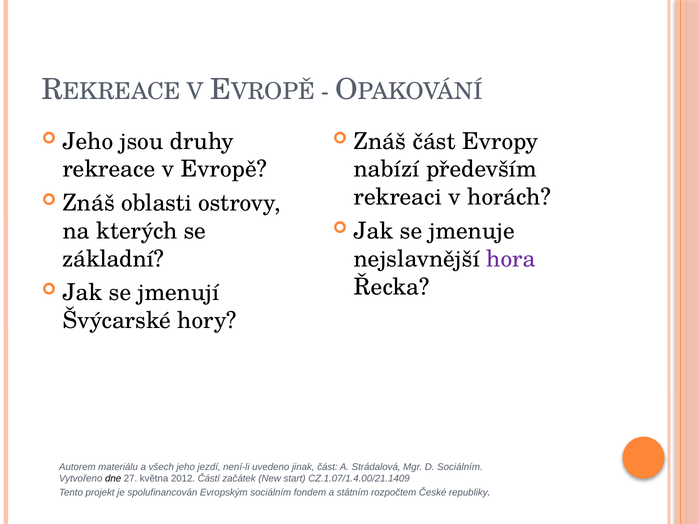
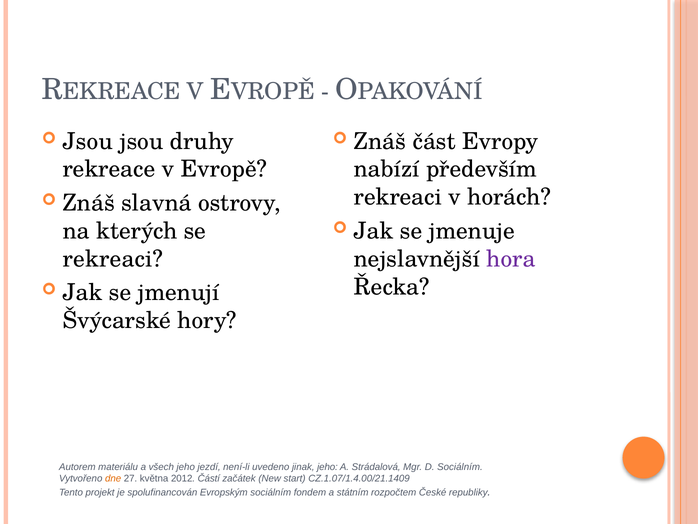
Jeho: Jeho -> Jsou (88, 141)
oblasti: oblasti -> slavná (157, 203)
základní: základní -> rekreaci (113, 259)
jinak část: část -> jeho (327, 467)
dne colour: black -> orange (113, 478)
